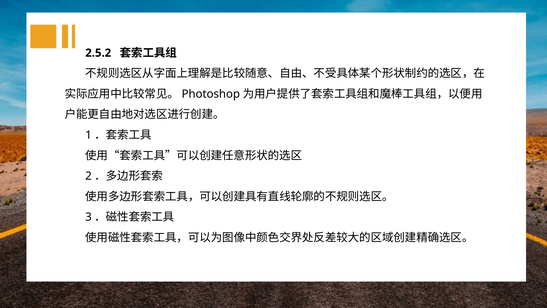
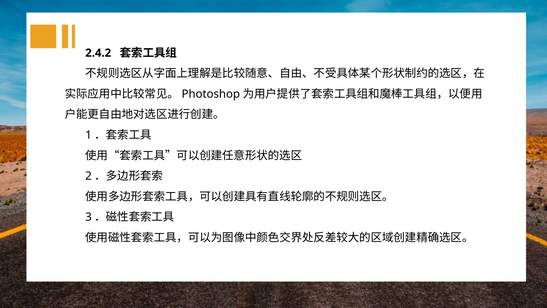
2.5.2: 2.5.2 -> 2.4.2 (98, 53)
